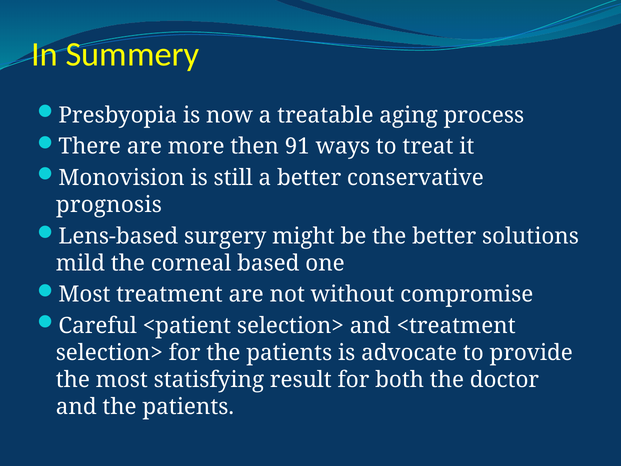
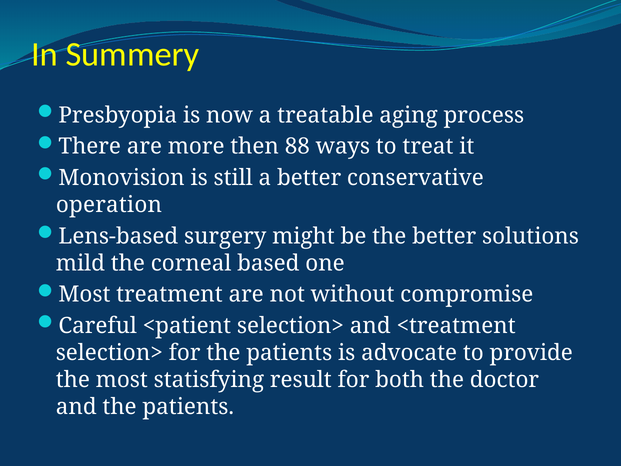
91: 91 -> 88 (297, 146)
prognosis: prognosis -> operation (109, 205)
